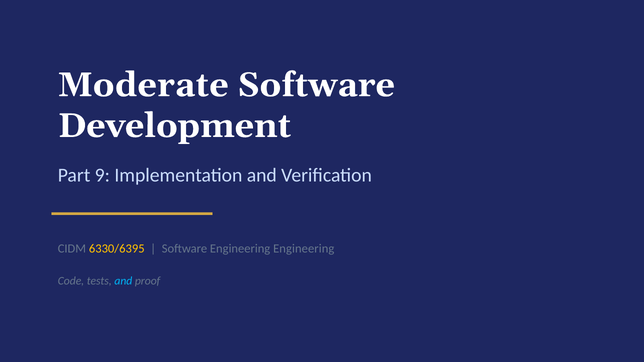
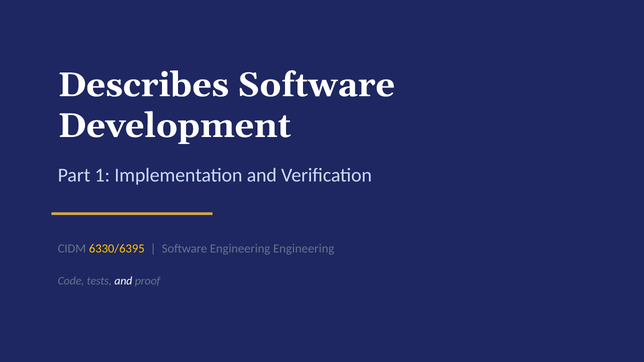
Moderate: Moderate -> Describes (143, 85)
9: 9 -> 1 (102, 175)
and colour: light blue -> white (123, 281)
